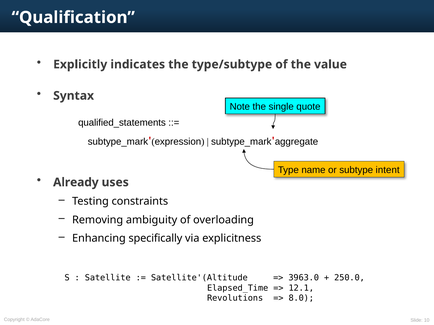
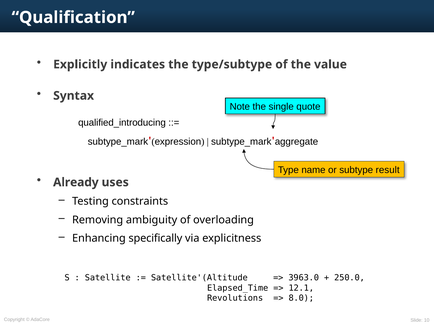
qualified_statements: qualified_statements -> qualified_introducing (122, 123)
intent: intent -> result (388, 170)
